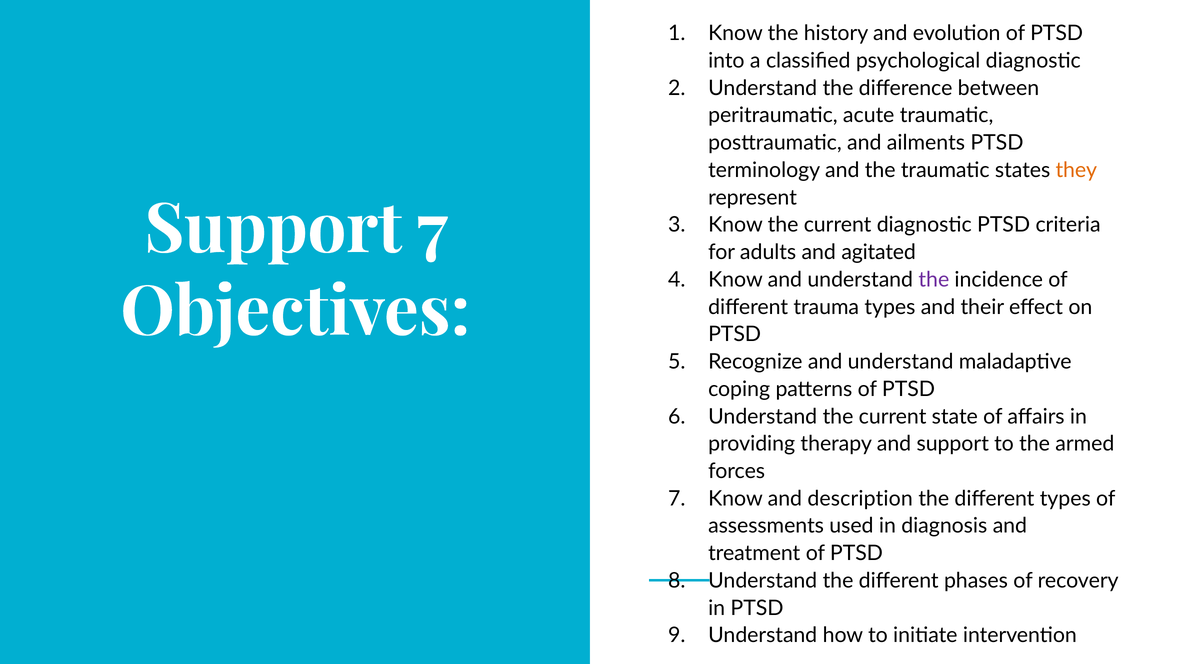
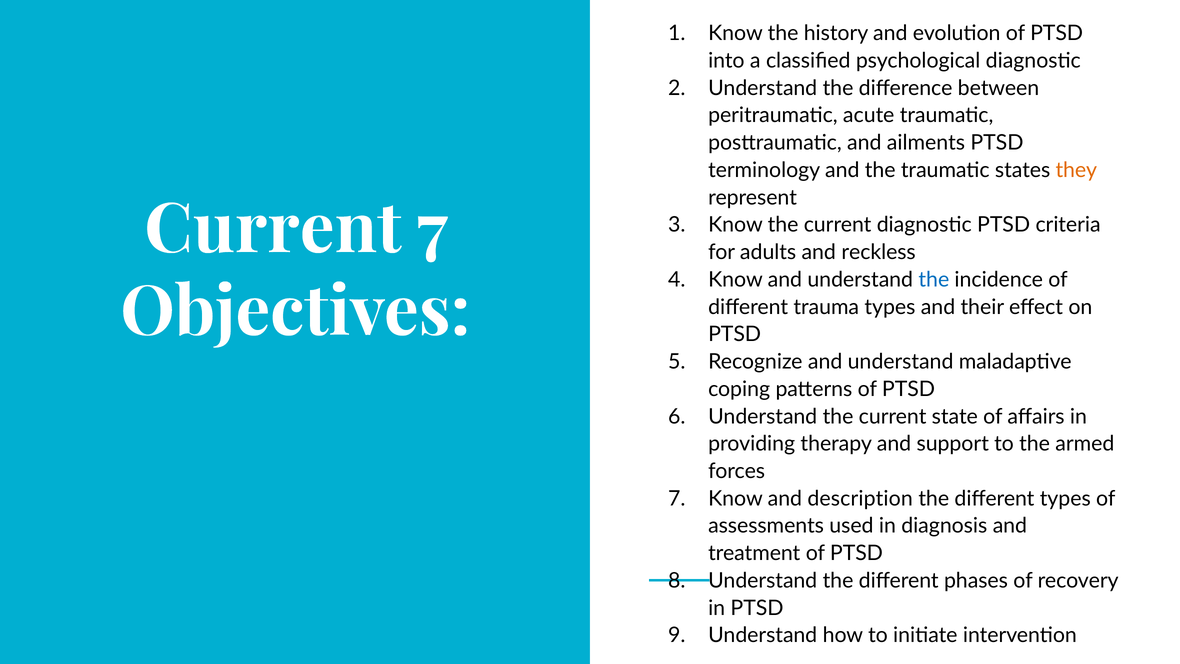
Support: Support -> Current (273, 229)
agitated: agitated -> reckless (879, 252)
the colour: purple -> blue (934, 280)
